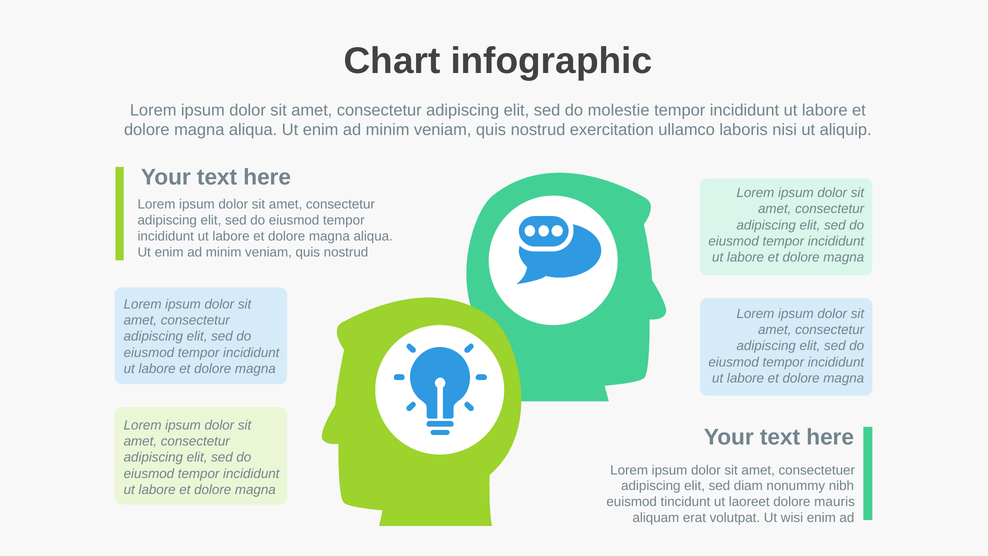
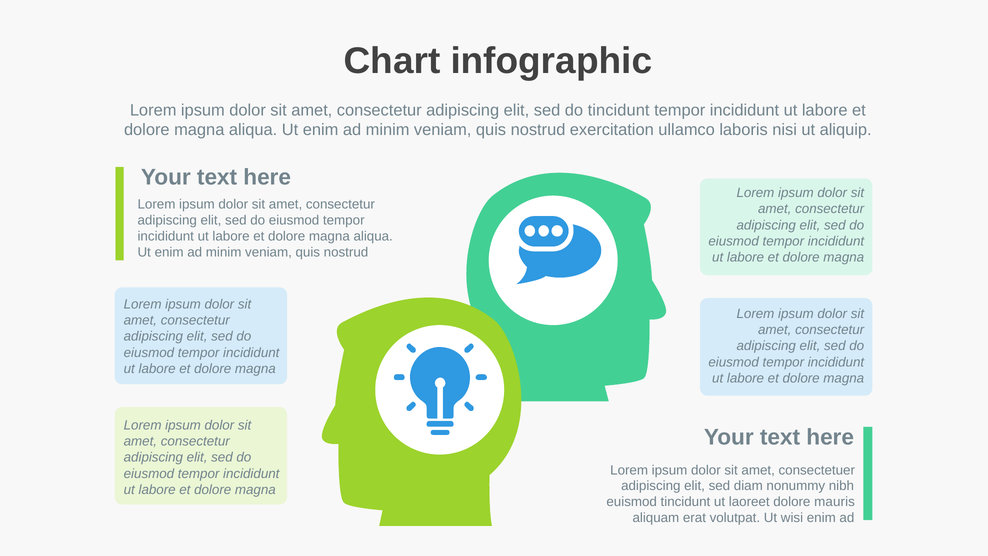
do molestie: molestie -> tincidunt (619, 110)
